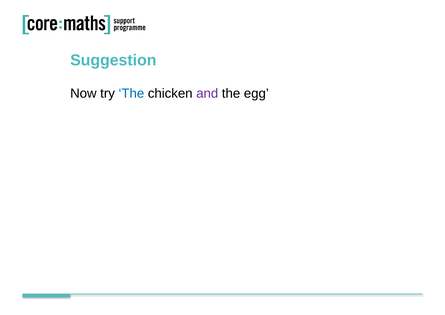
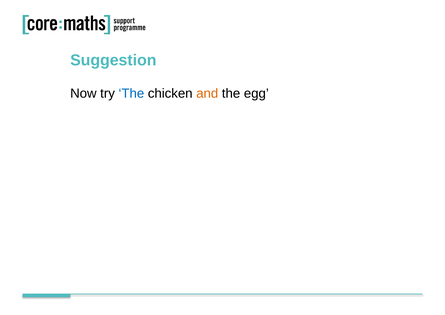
and colour: purple -> orange (207, 93)
